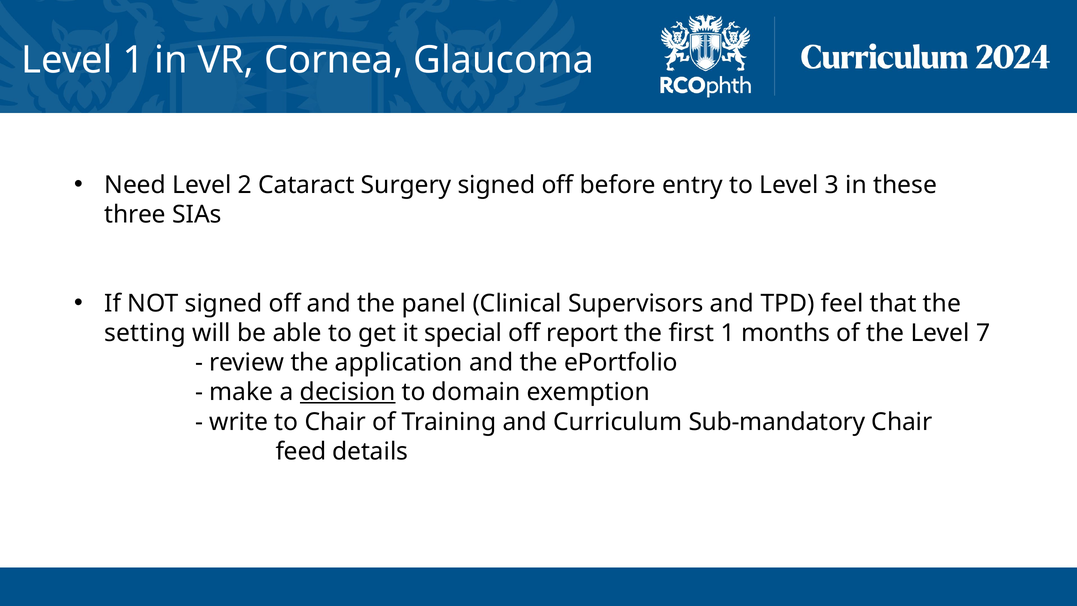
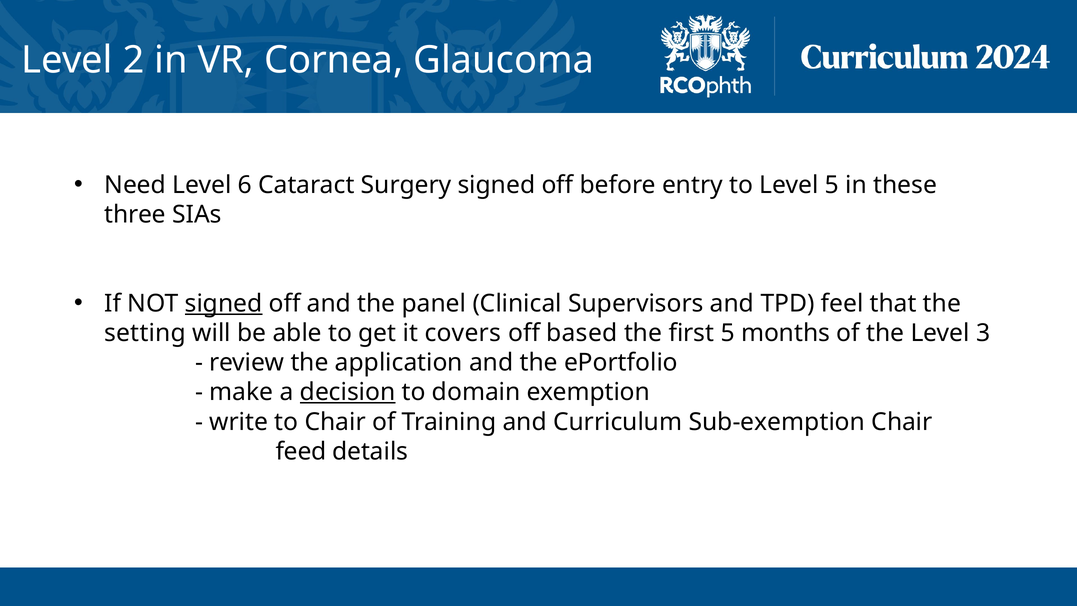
Level 1: 1 -> 2 (133, 60)
2: 2 -> 6 (245, 185)
Level 3: 3 -> 5 (832, 185)
signed underline: none -> present (224, 303)
special: special -> covers (463, 333)
report: report -> based (582, 333)
first 1: 1 -> 5 (728, 333)
7: 7 -> 3 (983, 333)
Sub-mandatory: Sub-mandatory -> Sub-exemption (777, 422)
